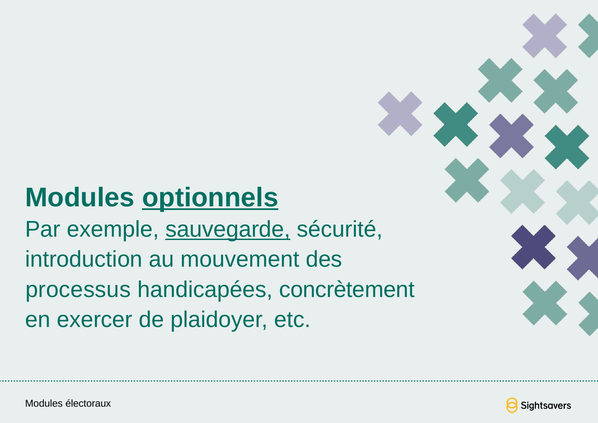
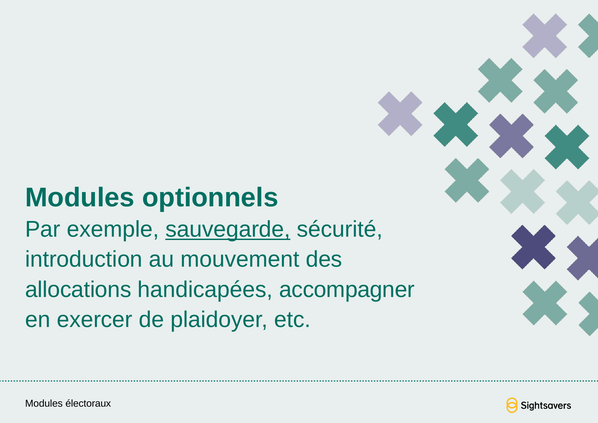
optionnels underline: present -> none (210, 198)
processus: processus -> allocations (78, 289)
concrètement: concrètement -> accompagner (347, 289)
